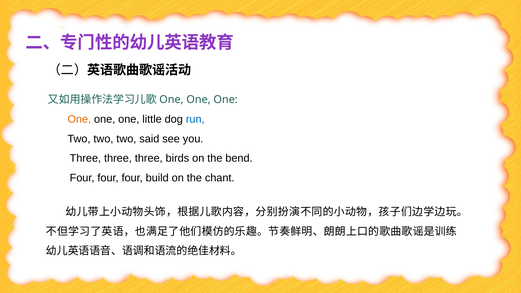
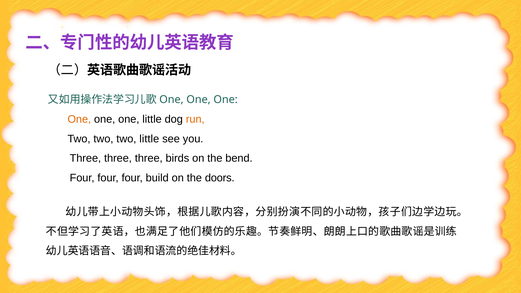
run colour: blue -> orange (195, 119)
two said: said -> little (149, 139)
chant: chant -> doors (220, 178)
